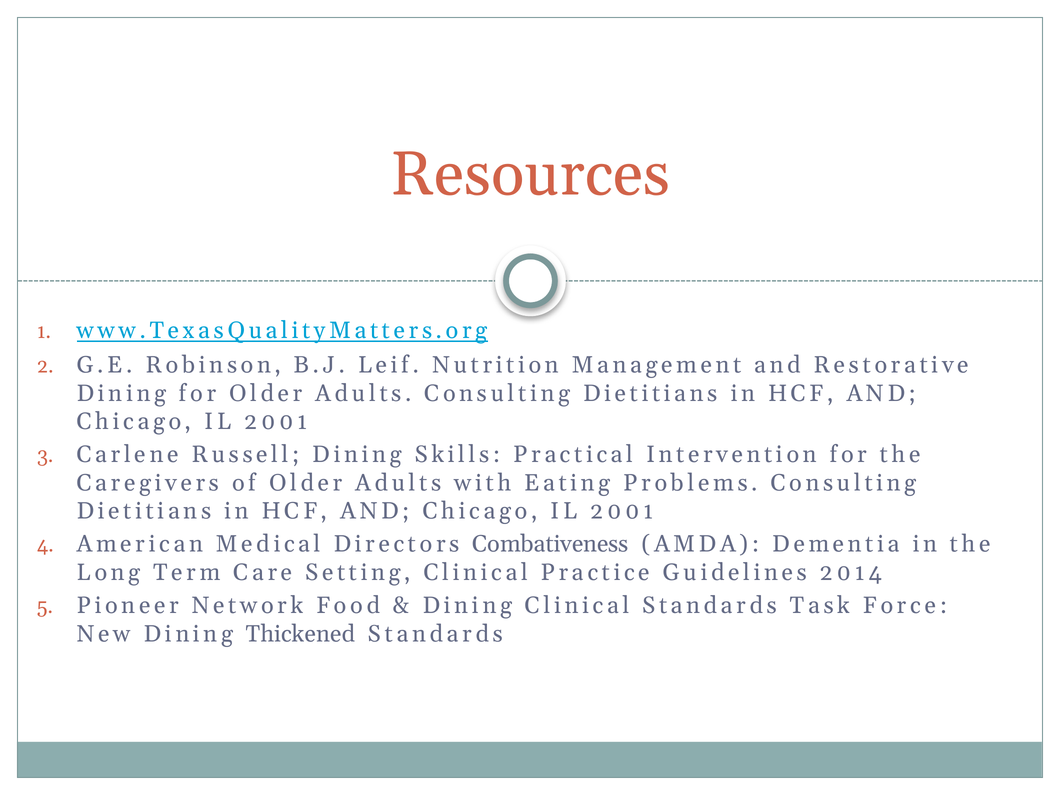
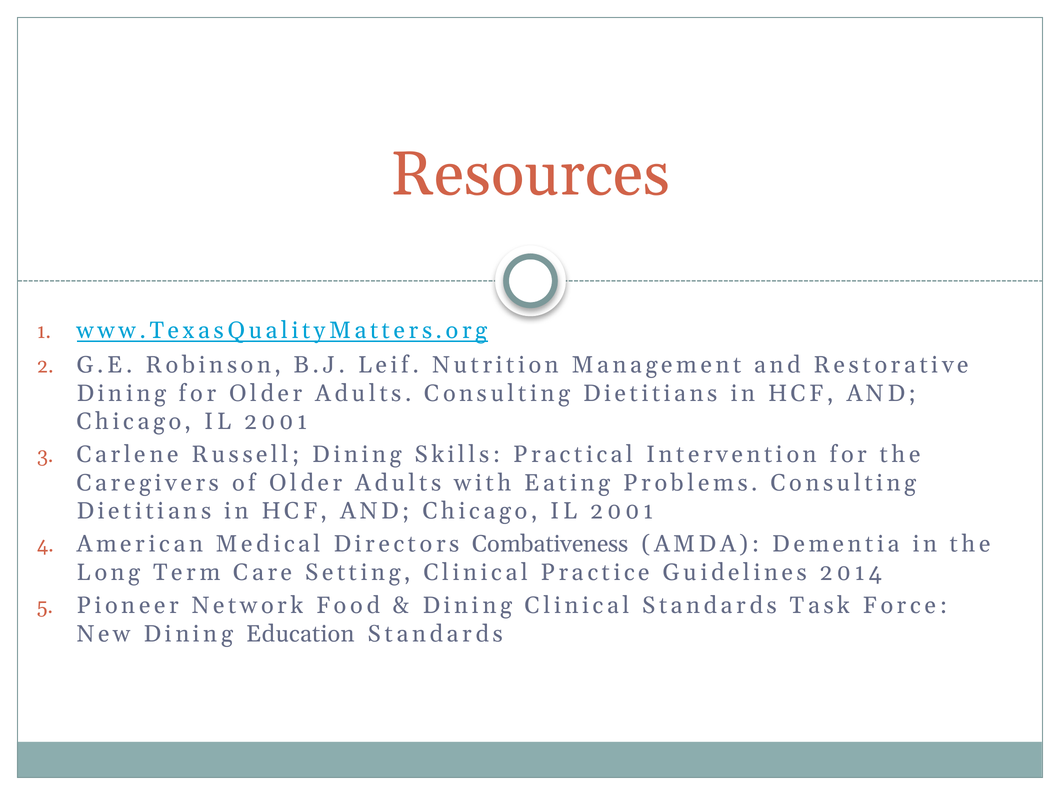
Thickened: Thickened -> Education (300, 634)
